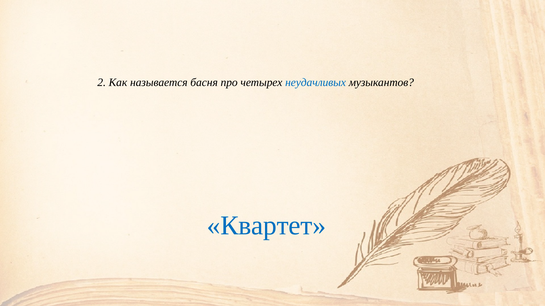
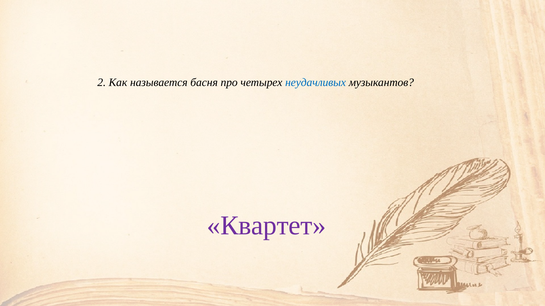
Квартет colour: blue -> purple (267, 226)
